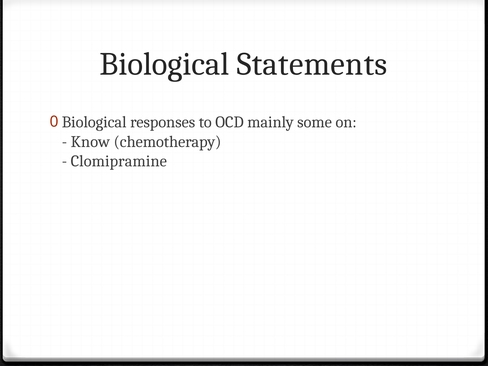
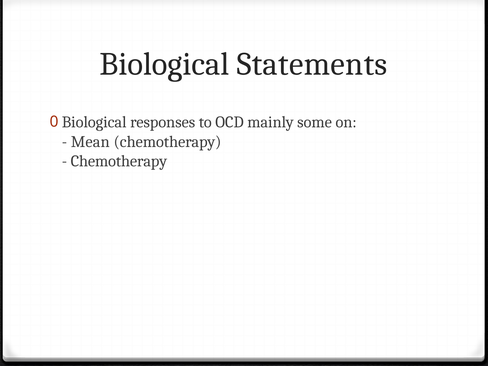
Know: Know -> Mean (90, 142)
Clomipramine: Clomipramine -> Chemotherapy (119, 161)
